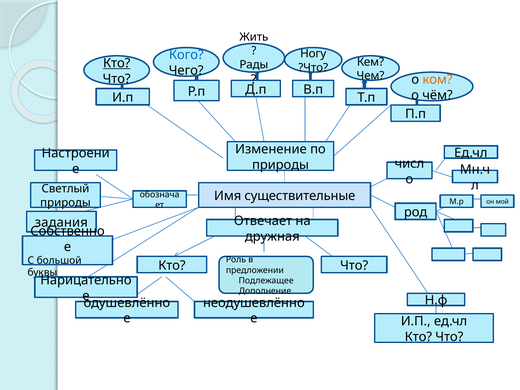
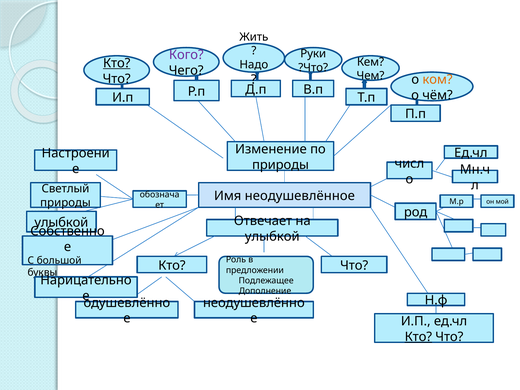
Ногу: Ногу -> Руки (313, 54)
Кого colour: blue -> purple (186, 55)
Рады: Рады -> Надо (254, 65)
существительные: существительные -> неодушевлённое (300, 196)
задания: задания -> улыбкой (61, 223)
дружная: дружная -> улыбкой (272, 236)
Кто underline: none -> present (418, 337)
